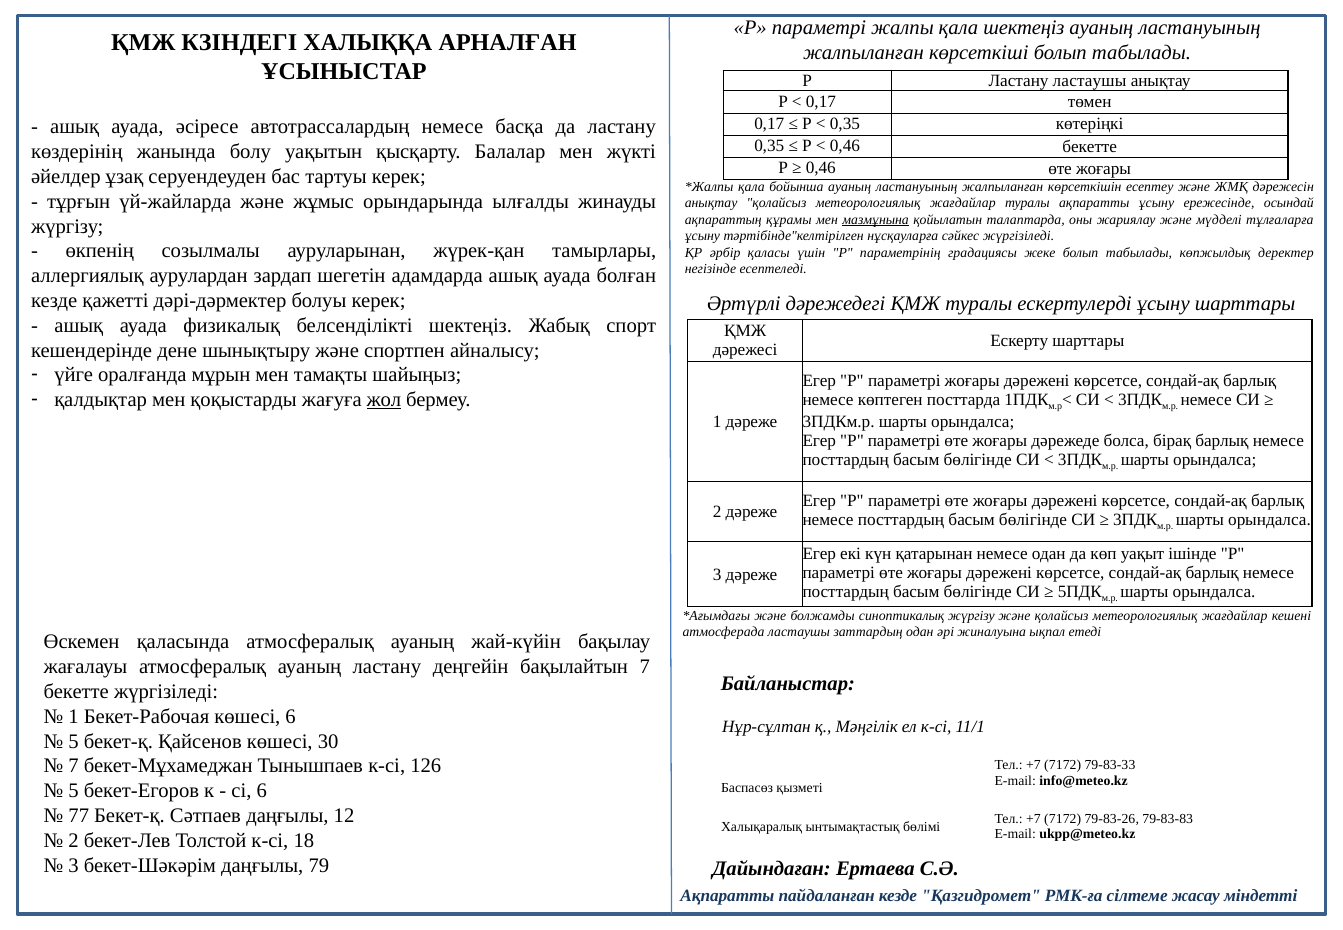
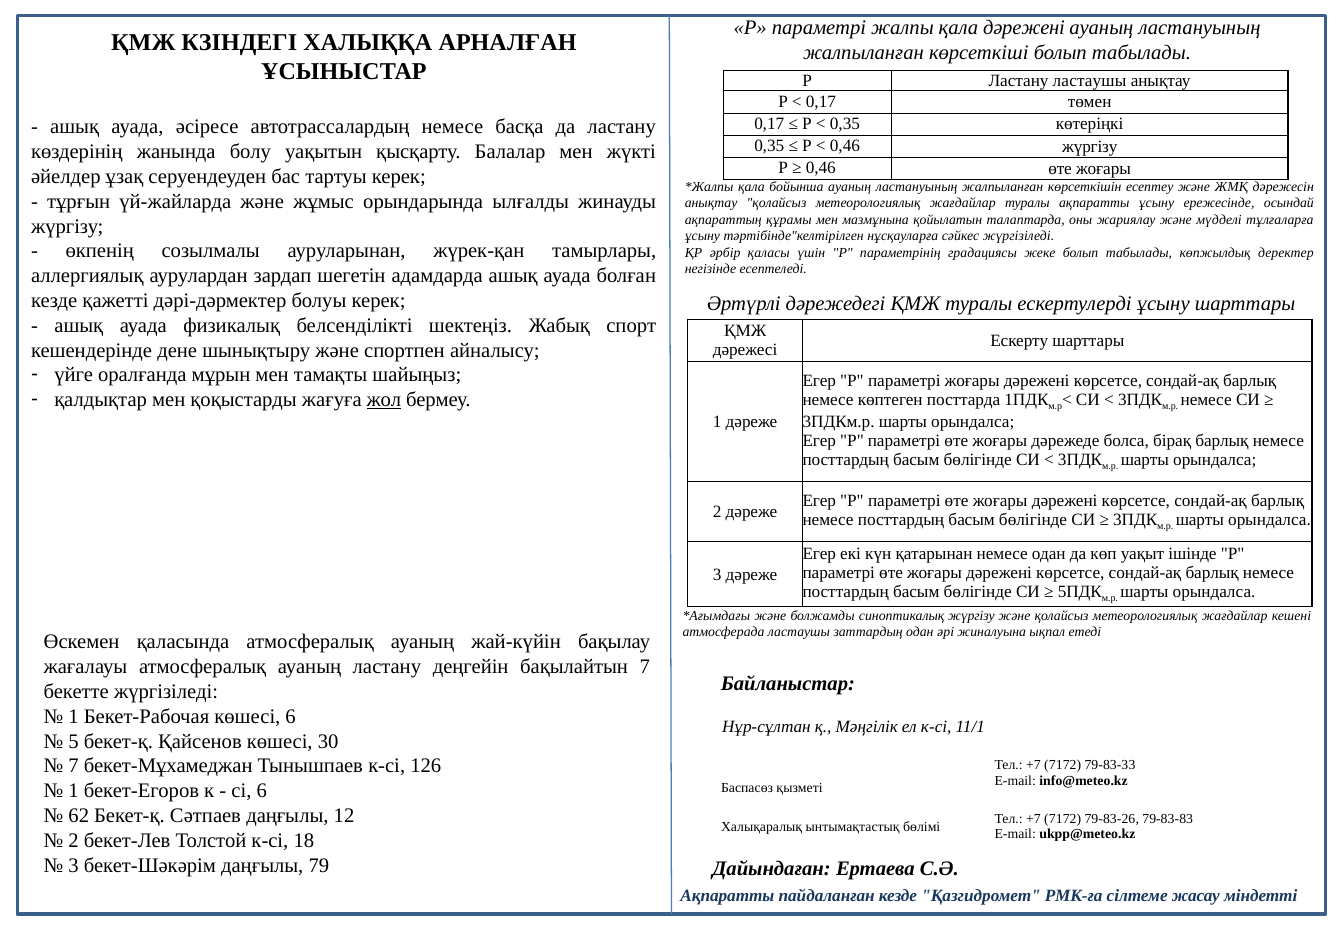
қала шектеңіз: шектеңіз -> дәрежені (1024, 28)
0,46 бекетте: бекетте -> жүргізу (1090, 146)
мазмұнына underline: present -> none (876, 220)
5: 5 -> 1 (74, 791)
77: 77 -> 62 (79, 815)
